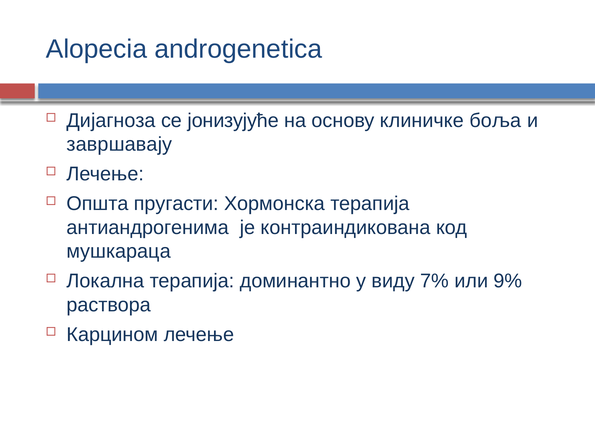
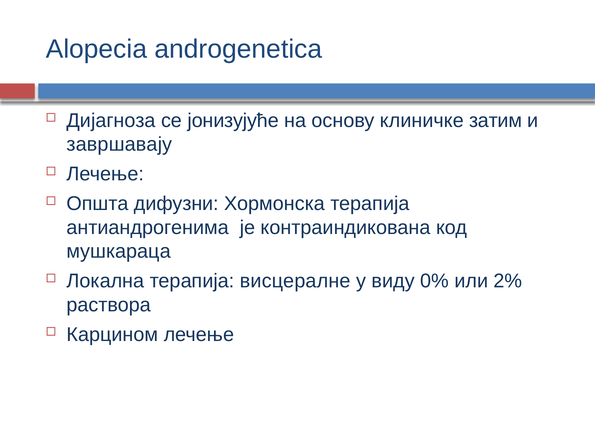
боља: боља -> затим (496, 120)
пругасти: пругасти -> дифузни (176, 203)
доминантно: доминантно -> висцералне (295, 281)
7%: 7% -> 0% (435, 281)
9%: 9% -> 2% (508, 281)
